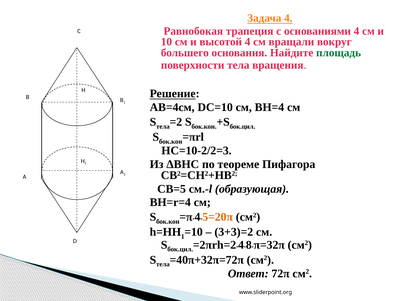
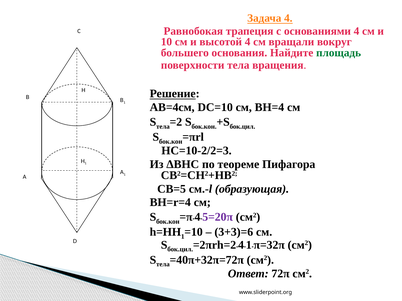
5=20π colour: orange -> purple (218, 217)
3+3)=2: 3+3)=2 -> 3+3)=6 (234, 232)
8: 8 -> 1 (249, 245)
